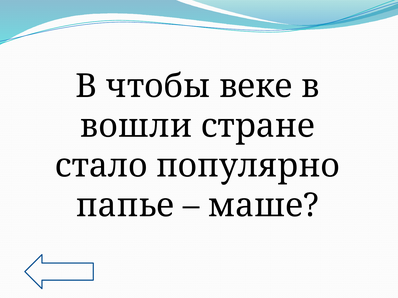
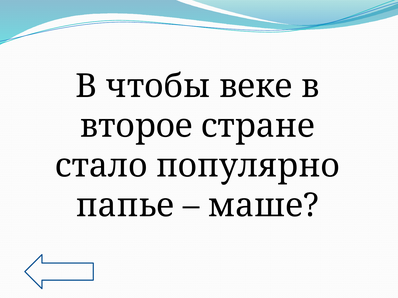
вошли: вошли -> второе (136, 126)
